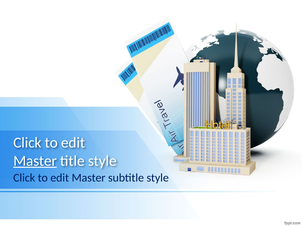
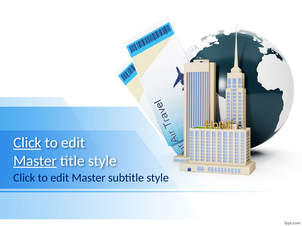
Click underline: none -> present (27, 143)
